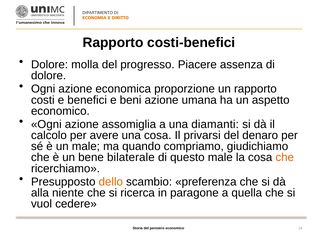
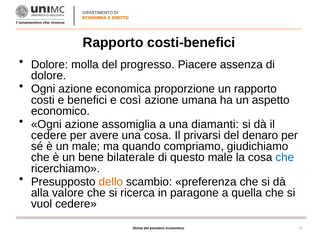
beni: beni -> così (131, 100)
calcolo: calcolo -> cedere (49, 135)
che colour: orange -> blue (285, 157)
niente: niente -> valore (68, 192)
